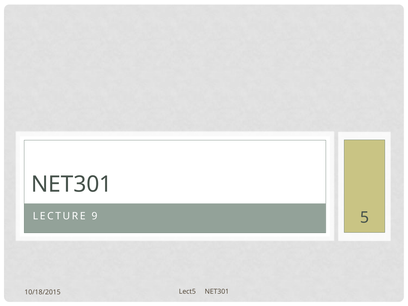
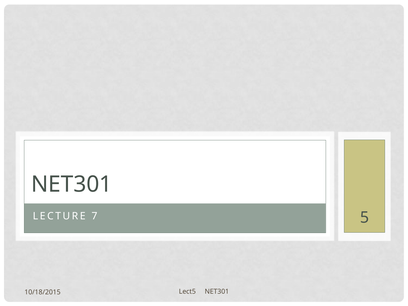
9: 9 -> 7 (94, 216)
